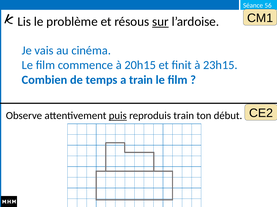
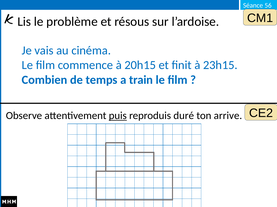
sur underline: present -> none (160, 22)
reproduis train: train -> duré (184, 116)
début: début -> arrive (228, 116)
